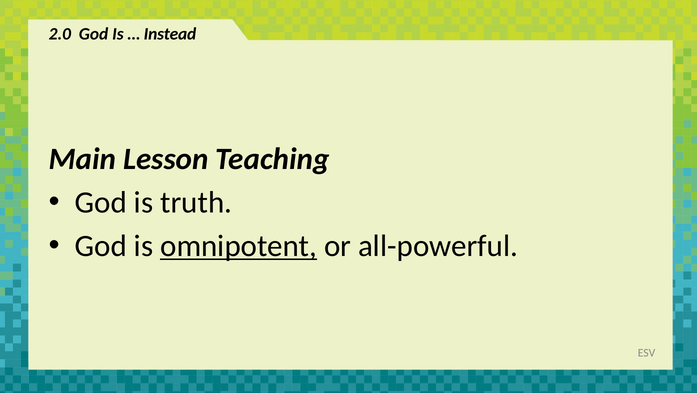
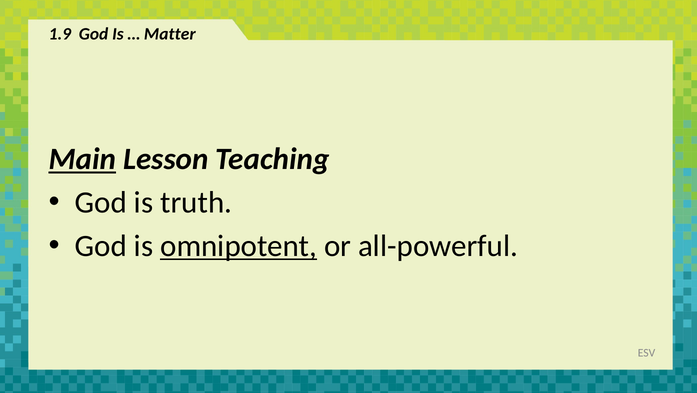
2.0: 2.0 -> 1.9 (60, 34)
Instead: Instead -> Matter (170, 34)
Main underline: none -> present (82, 159)
